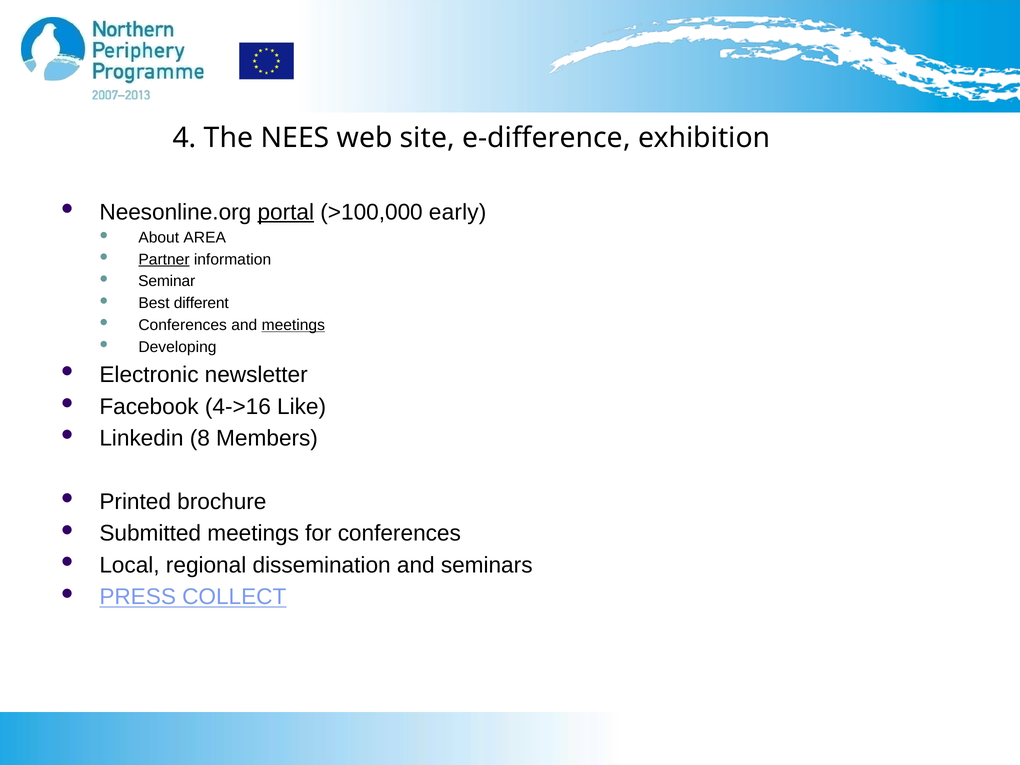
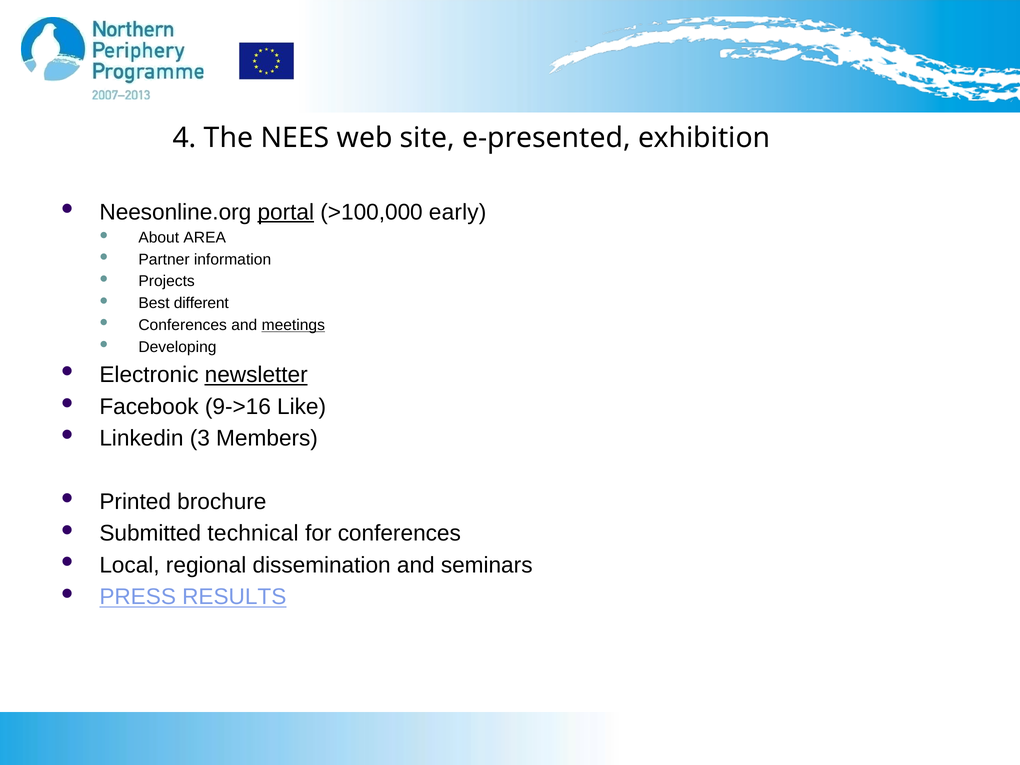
e-difference: e-difference -> e-presented (546, 138)
Partner underline: present -> none (164, 259)
Seminar: Seminar -> Projects (167, 281)
newsletter underline: none -> present (256, 375)
4->16: 4->16 -> 9->16 (238, 407)
8: 8 -> 3 (200, 438)
Submitted meetings: meetings -> technical (253, 533)
COLLECT: COLLECT -> RESULTS (234, 597)
